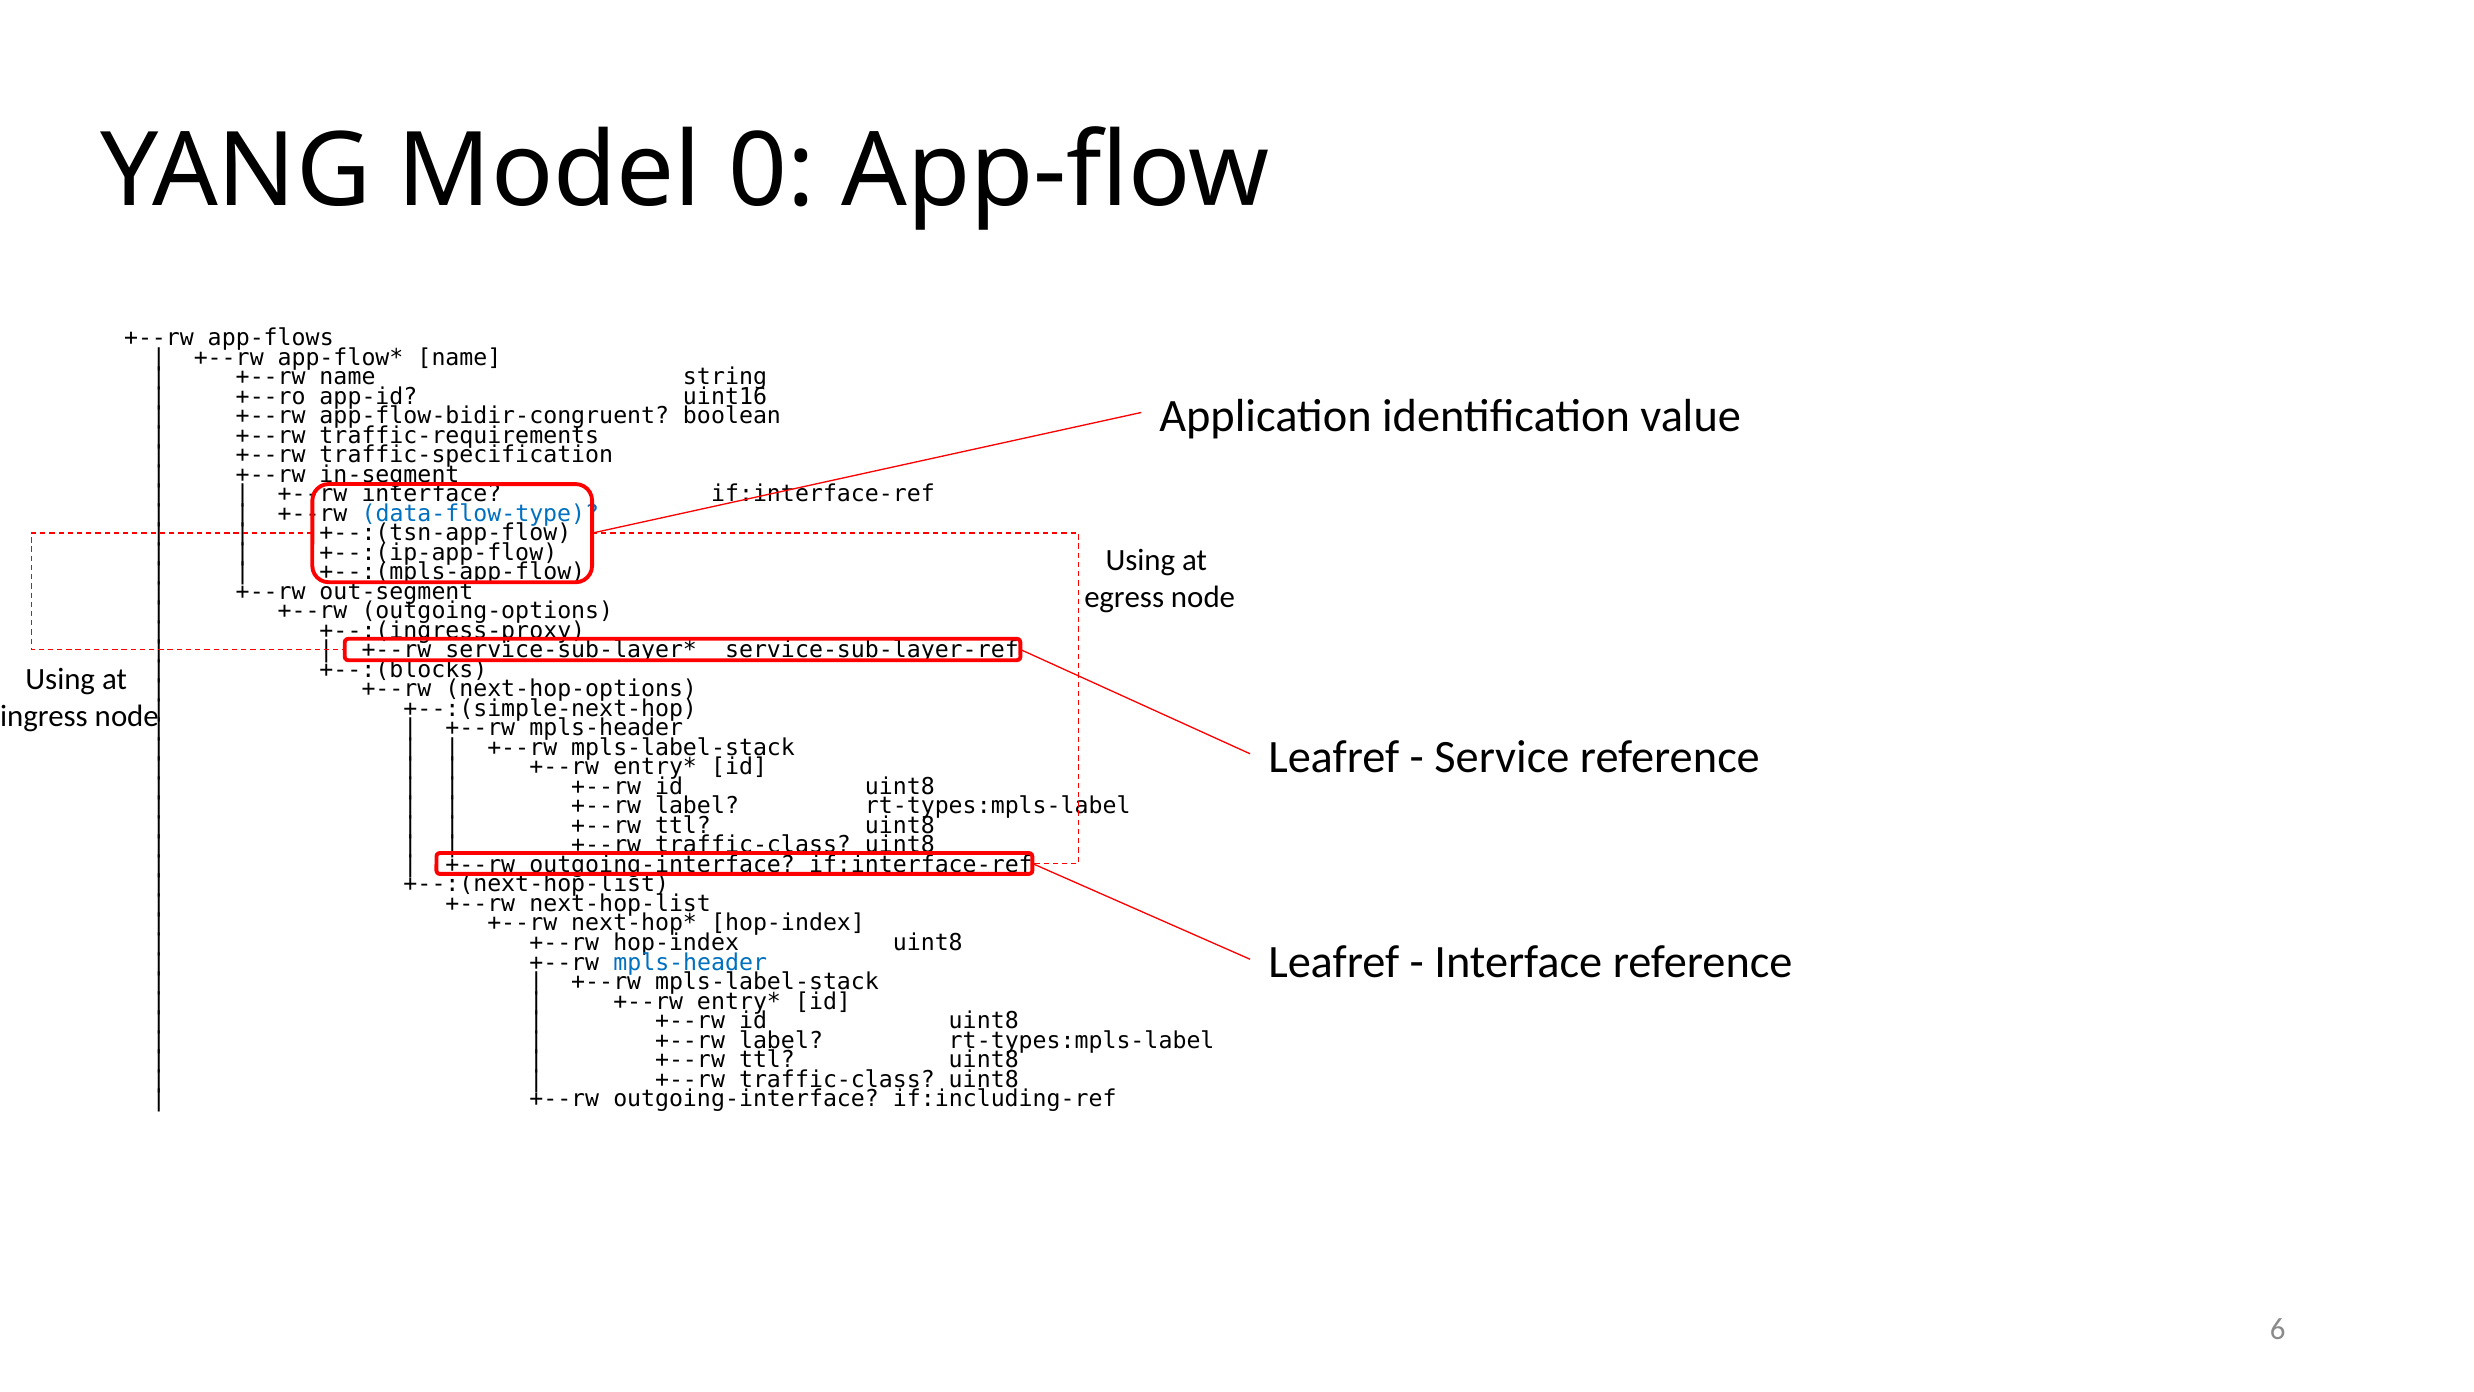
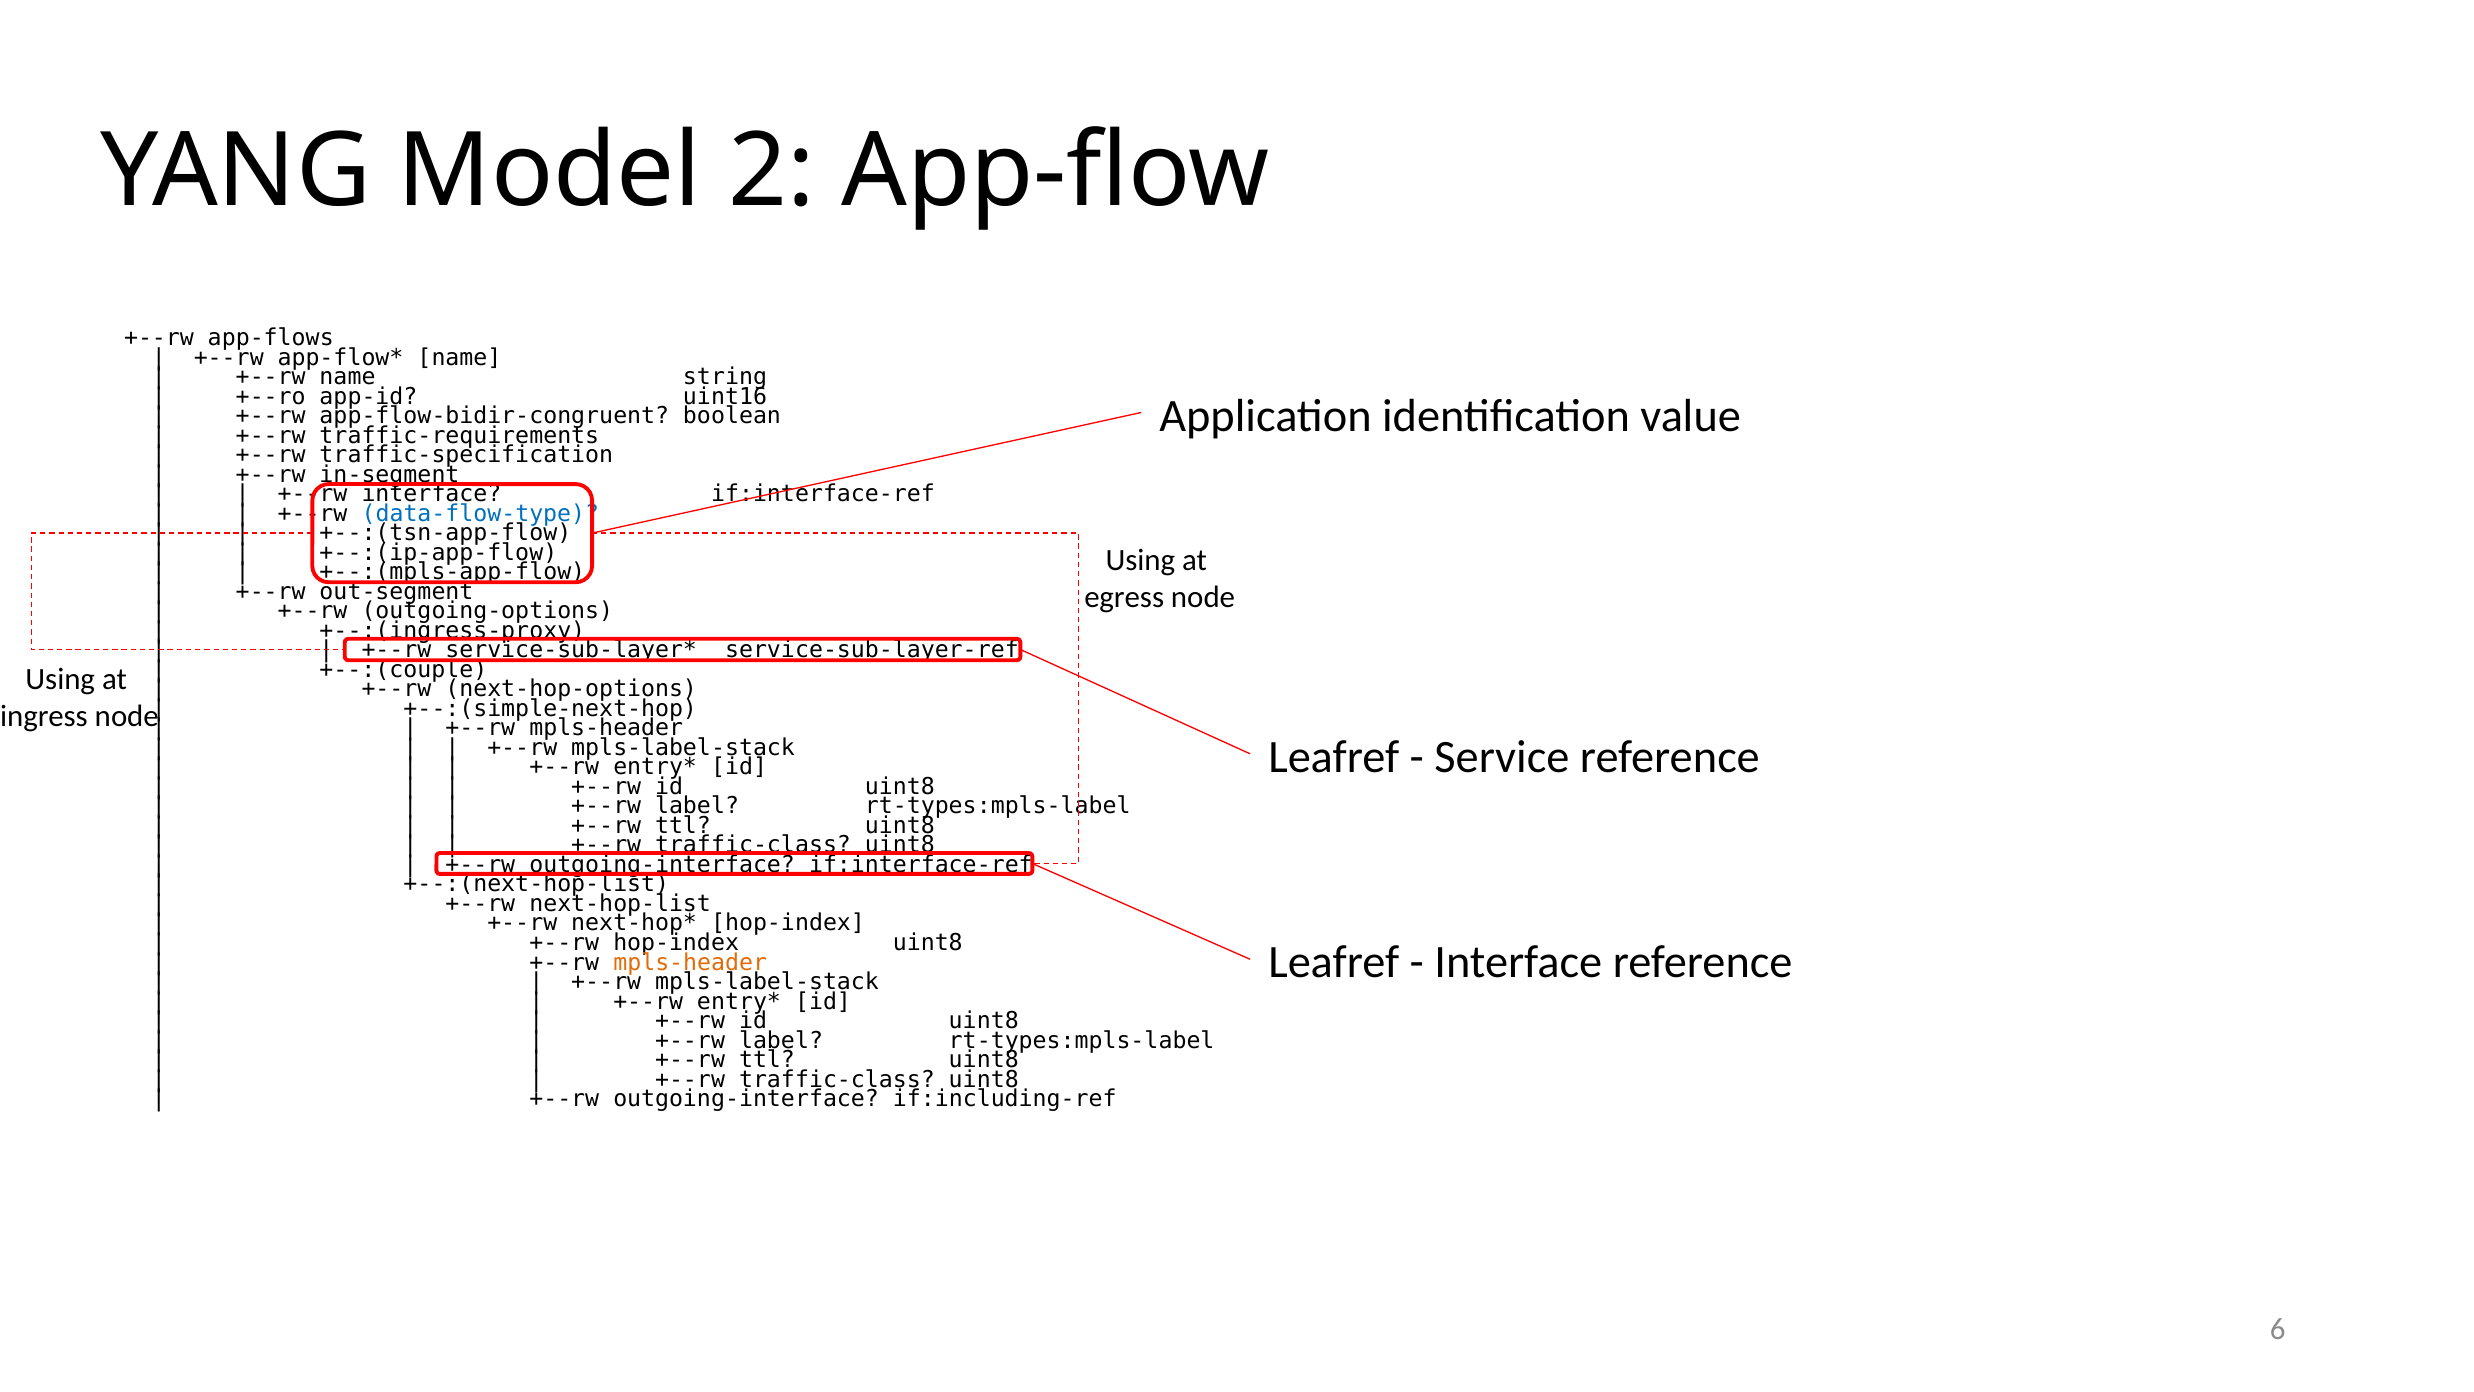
0: 0 -> 2 (771, 171)
+--:(blocks: +--:(blocks -> +--:(couple (403, 670)
mpls-header colour: blue -> orange (690, 962)
